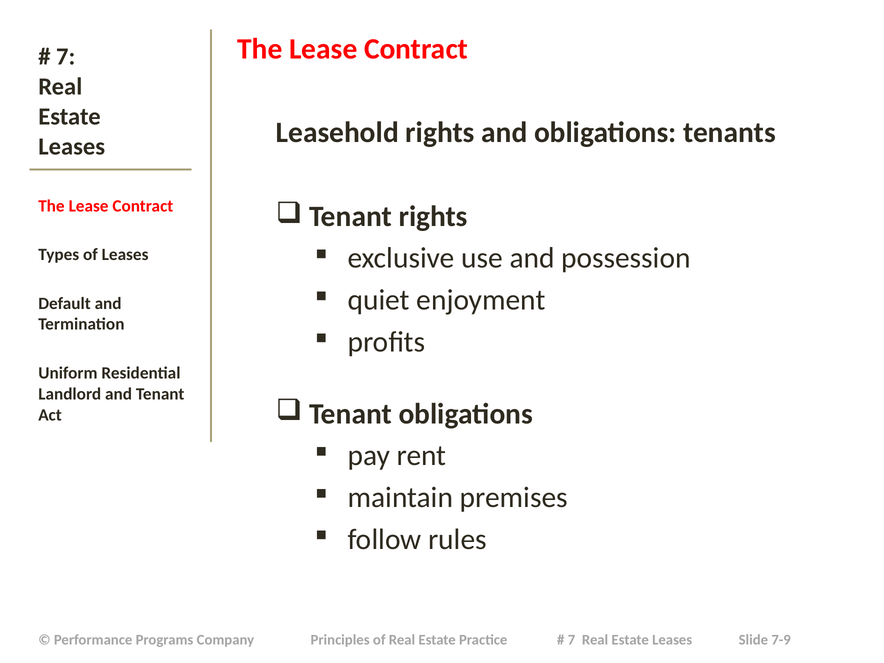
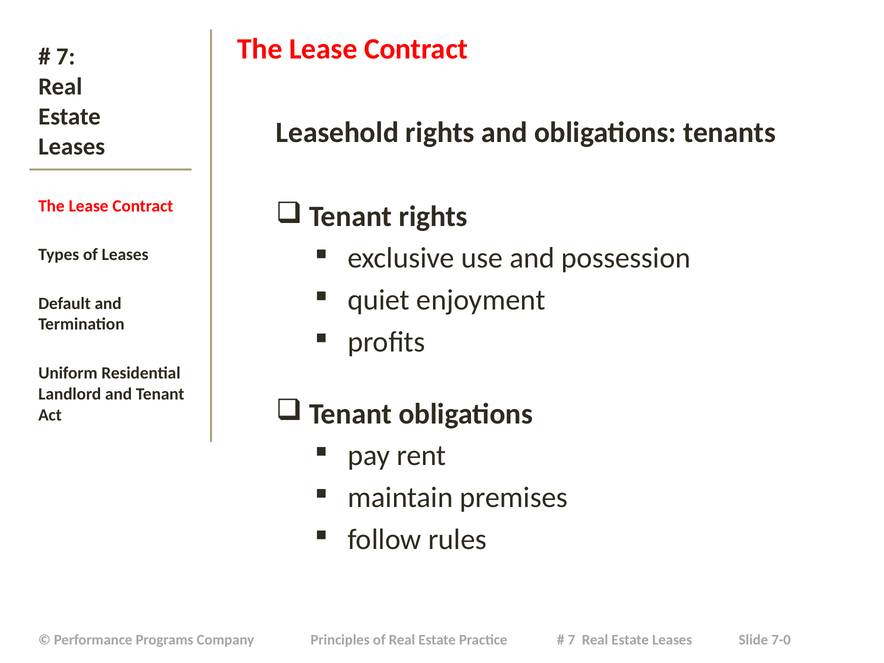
7-9: 7-9 -> 7-0 (781, 640)
